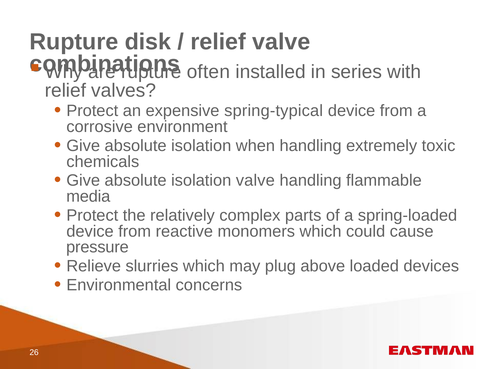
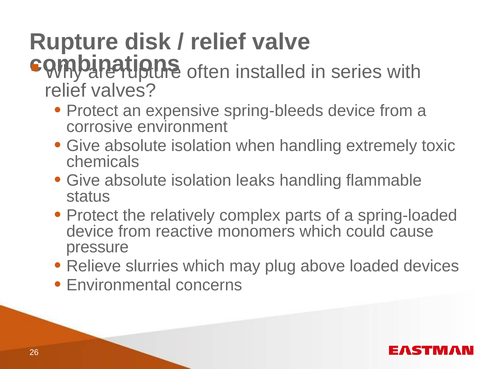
spring-typical: spring-typical -> spring-bleeds (274, 111)
isolation valve: valve -> leaks (255, 181)
media: media -> status (88, 196)
